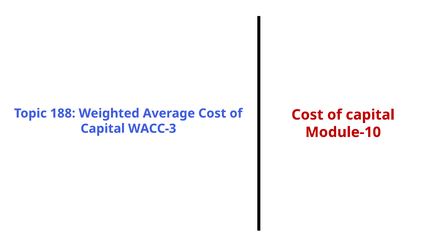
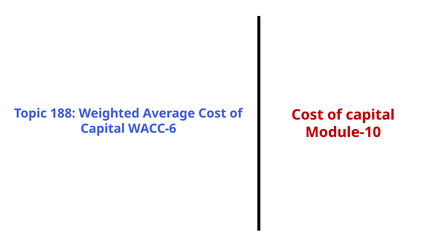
WACC-3: WACC-3 -> WACC-6 (152, 129)
